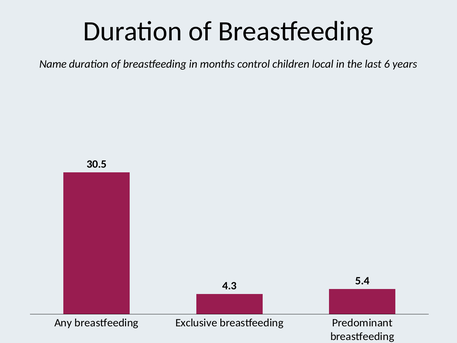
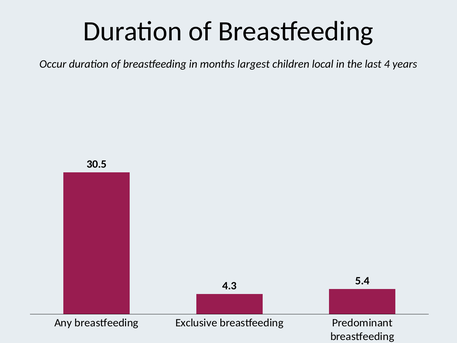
Name: Name -> Occur (53, 64)
control: control -> largest (254, 64)
6: 6 -> 4 (387, 64)
